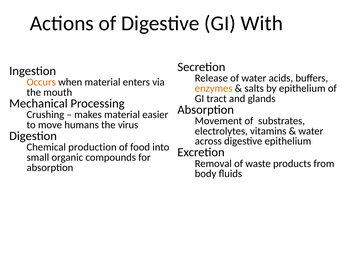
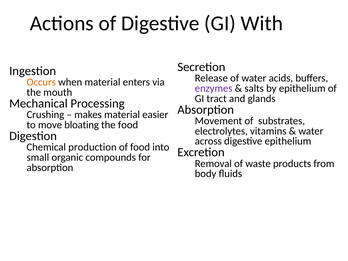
enzymes colour: orange -> purple (214, 88)
humans: humans -> bloating (82, 125)
the virus: virus -> food (128, 125)
